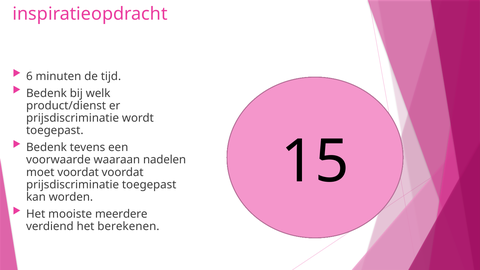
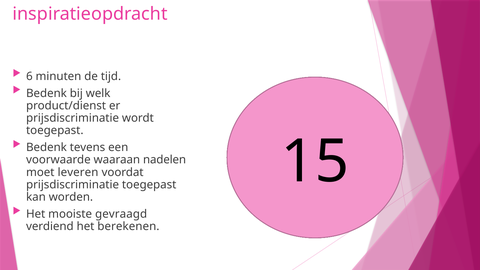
moet voordat: voordat -> leveren (78, 172)
meerdere: meerdere -> gevraagd (121, 214)
